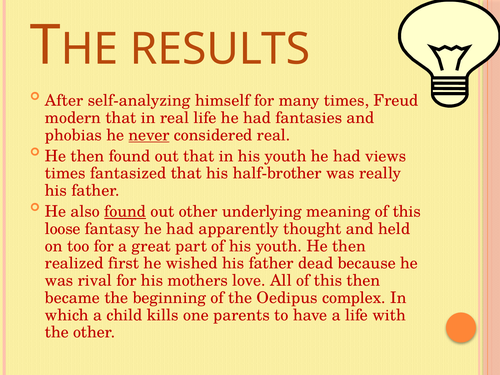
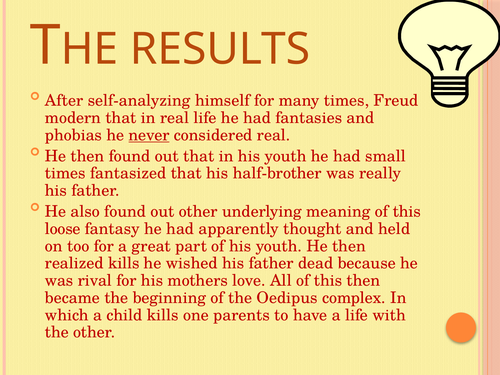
views: views -> small (386, 156)
found underline: present -> none (125, 212)
realized first: first -> kills (124, 263)
